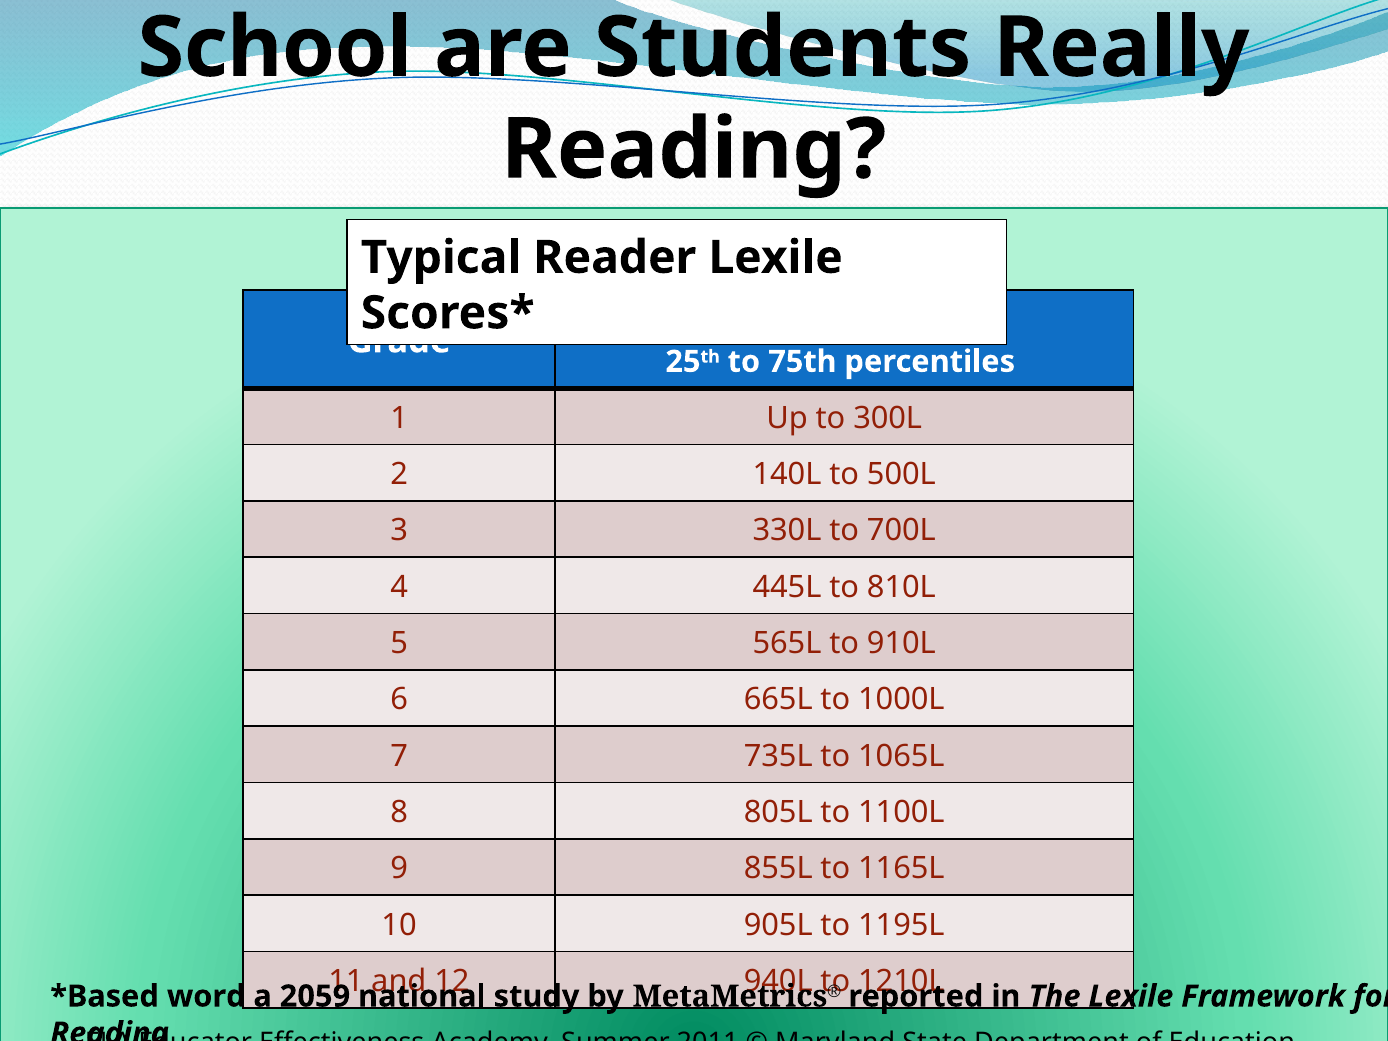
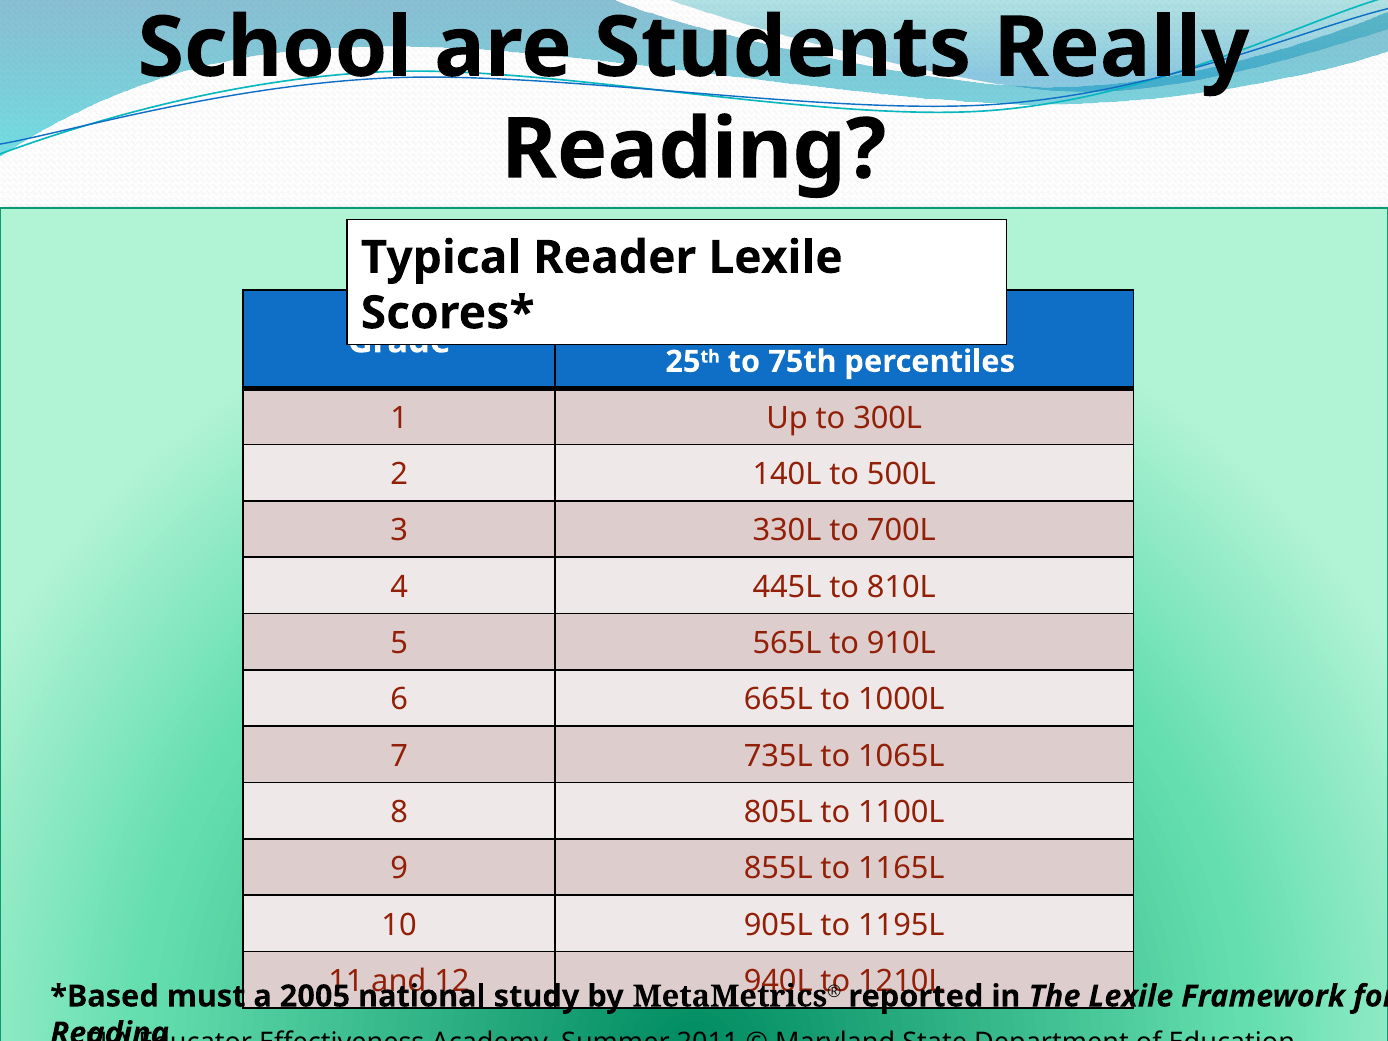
word: word -> must (206, 996)
2059: 2059 -> 2005 (315, 996)
